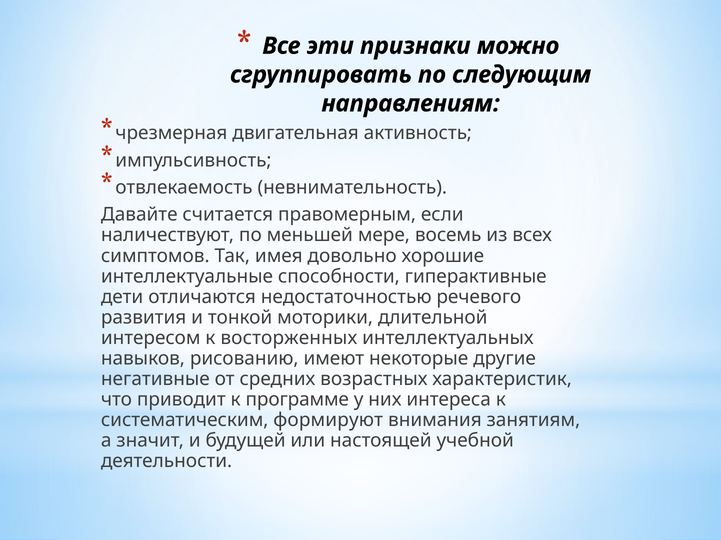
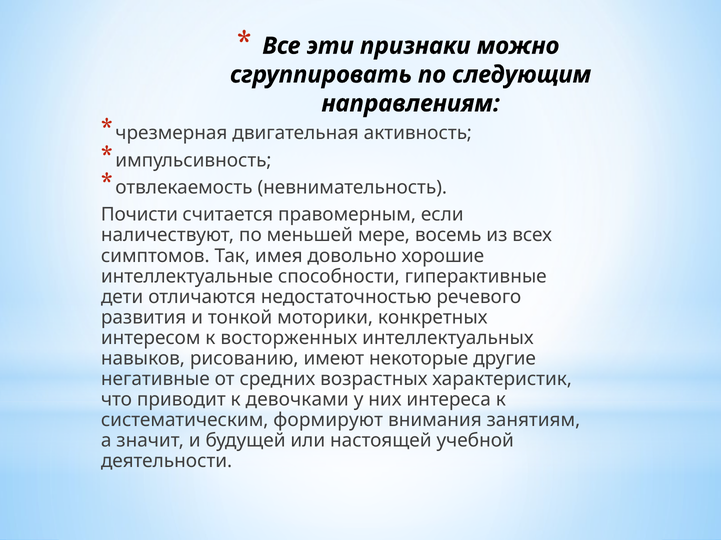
Давайте: Давайте -> Почисти (139, 215)
длительной: длительной -> конкретных (433, 318)
программе: программе -> девочками (297, 400)
